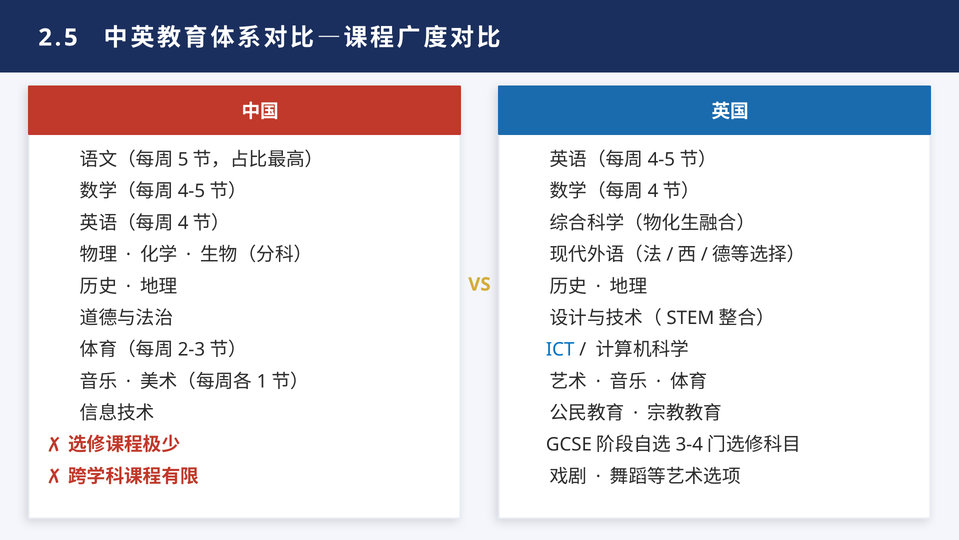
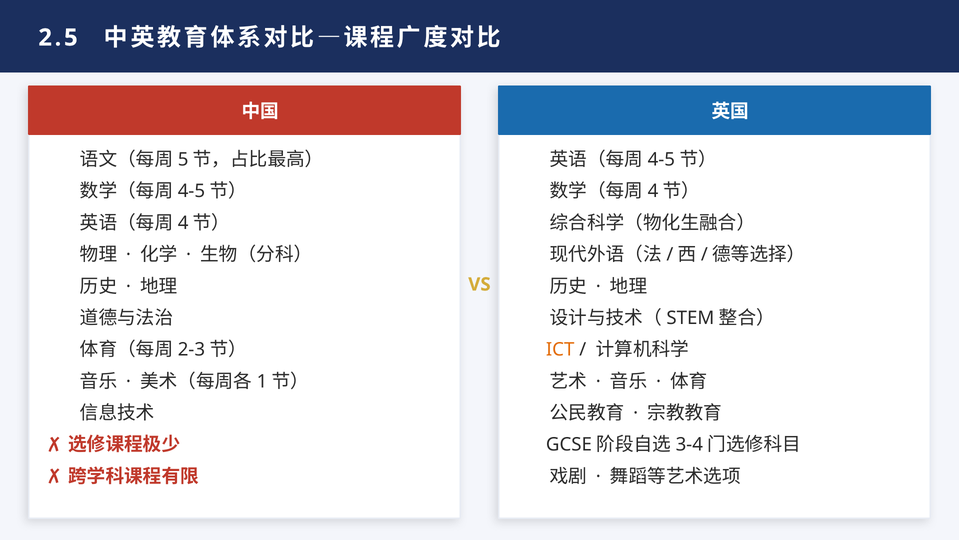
ICT colour: blue -> orange (560, 349)
